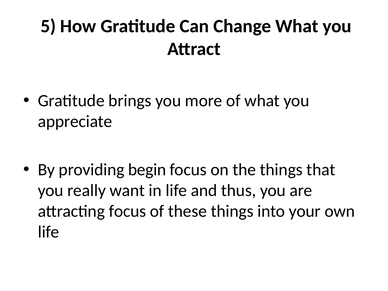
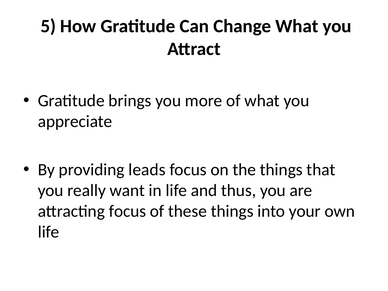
begin: begin -> leads (147, 170)
